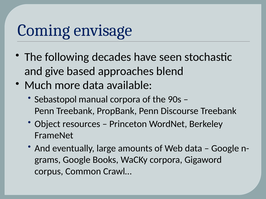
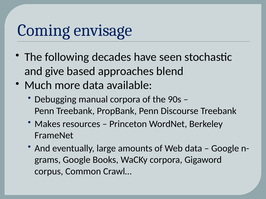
Sebastopol: Sebastopol -> Debugging (55, 100)
Object: Object -> Makes (47, 124)
